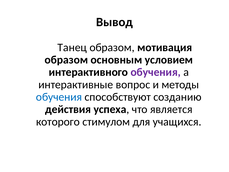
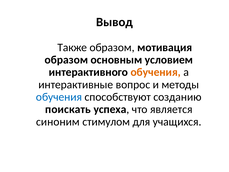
Танец: Танец -> Также (72, 47)
обучения colour: purple -> orange (156, 72)
действия: действия -> поискать (68, 109)
которого: которого -> синоним (58, 122)
